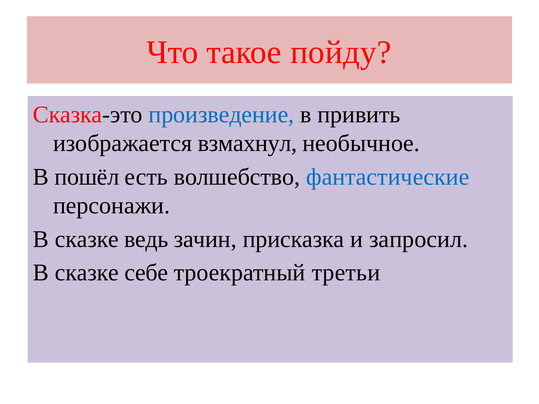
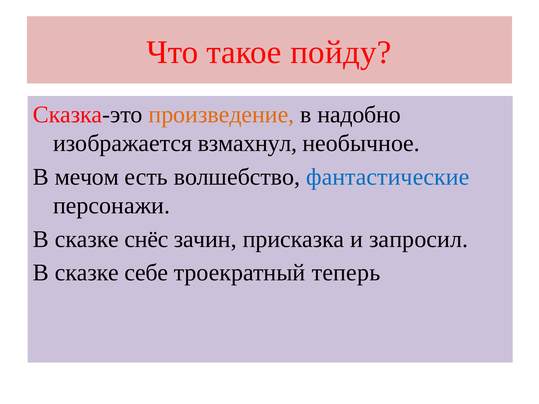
произведение colour: blue -> orange (221, 115)
привить: привить -> надобно (359, 115)
пошёл: пошёл -> мечом (87, 177)
ведь: ведь -> снёс (146, 239)
третьи: третьи -> теперь (346, 273)
